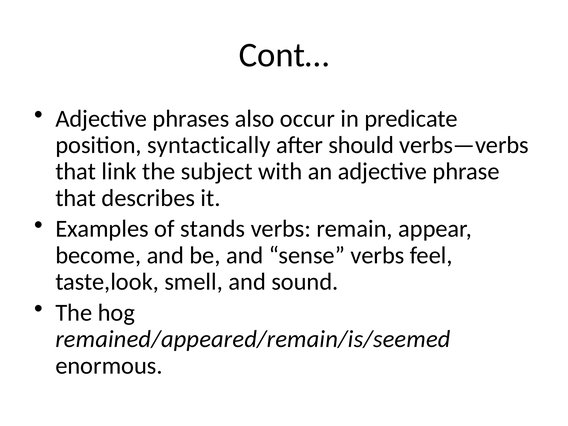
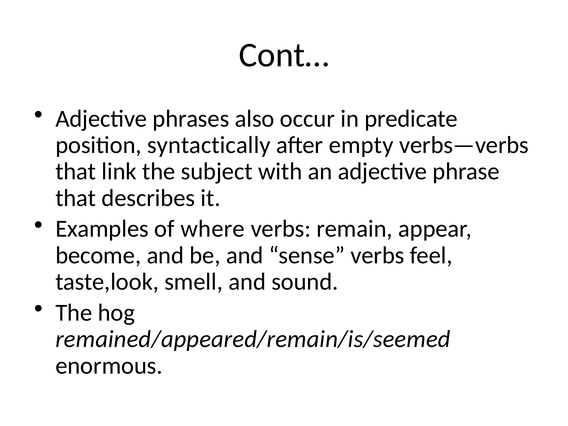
should: should -> empty (361, 145)
stands: stands -> where (213, 229)
